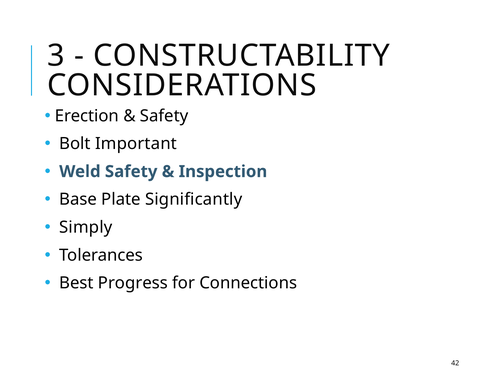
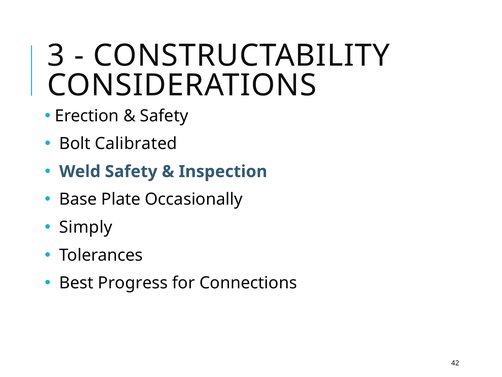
Important: Important -> Calibrated (136, 144)
Significantly: Significantly -> Occasionally (194, 199)
